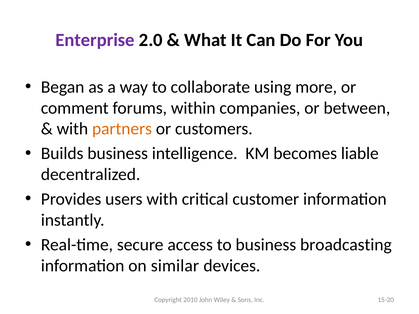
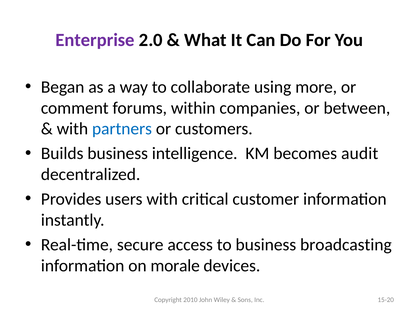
partners colour: orange -> blue (122, 129)
liable: liable -> audit (360, 154)
similar: similar -> morale (175, 266)
